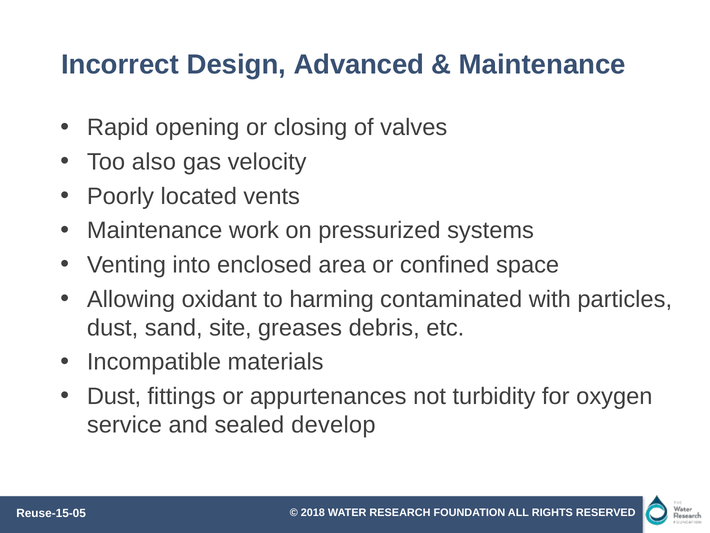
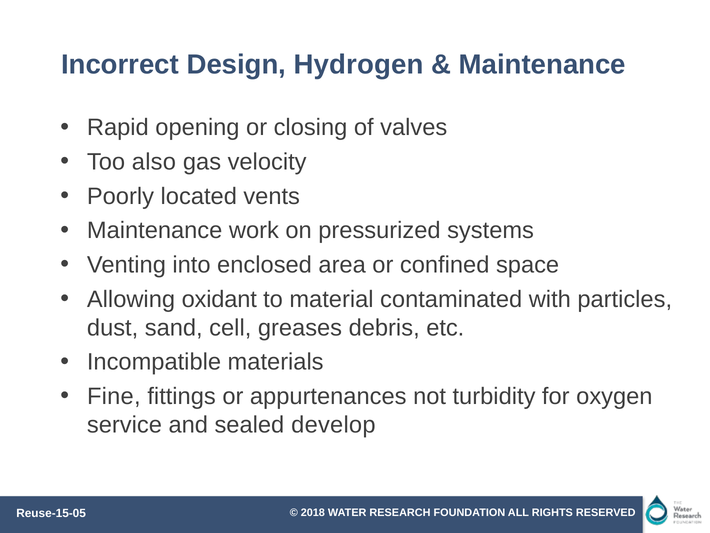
Advanced: Advanced -> Hydrogen (359, 65)
harming: harming -> material (332, 299)
site: site -> cell (230, 327)
Dust: Dust -> Fine (114, 396)
